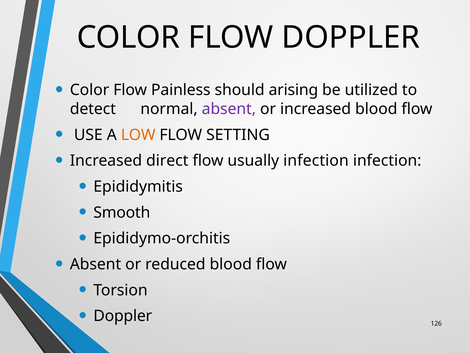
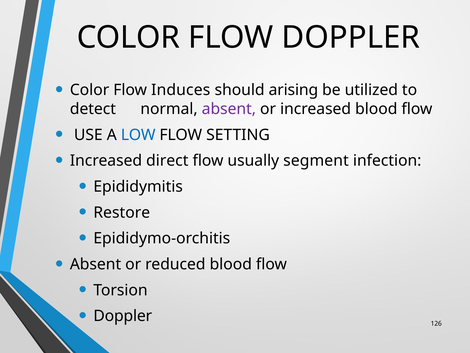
Painless: Painless -> Induces (181, 90)
LOW colour: orange -> blue (138, 135)
usually infection: infection -> segment (316, 160)
Smooth: Smooth -> Restore (122, 212)
